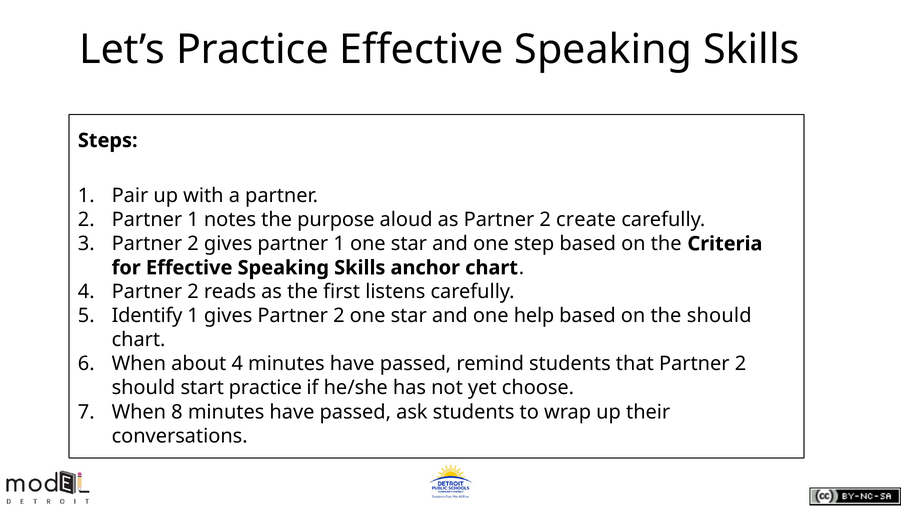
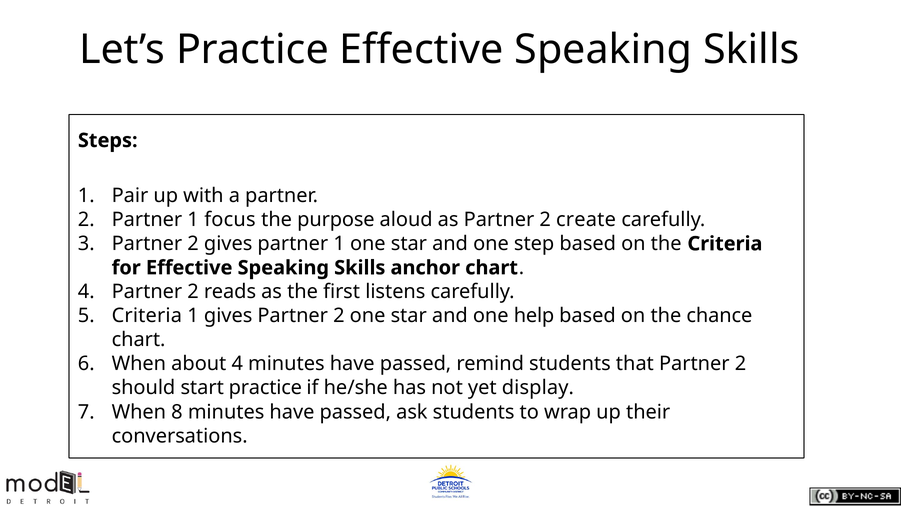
notes: notes -> focus (230, 220)
Identify: Identify -> Criteria (147, 316)
the should: should -> chance (719, 316)
choose: choose -> display (538, 388)
